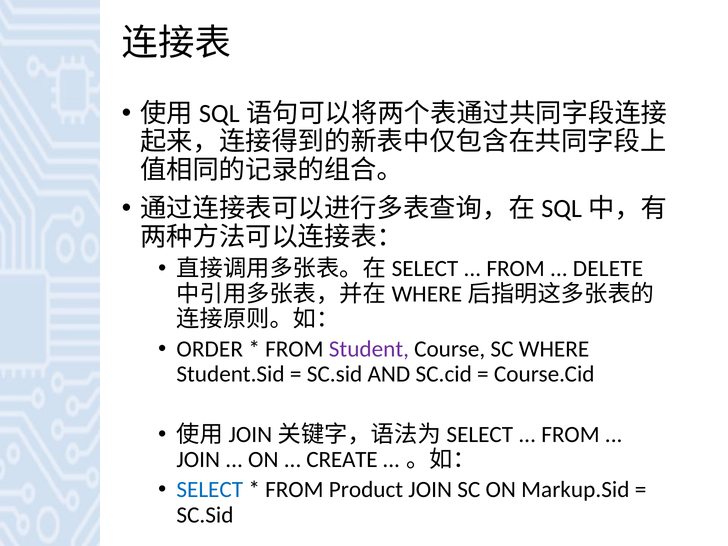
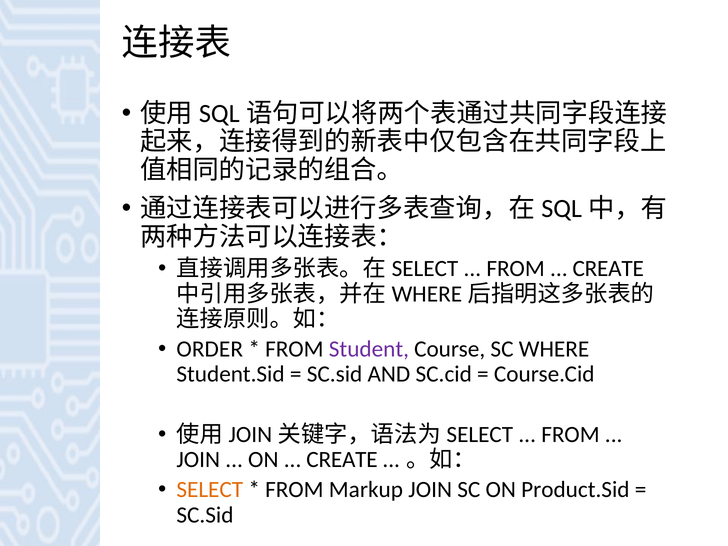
DELETE: DELETE -> CREATE (608, 269)
SELECT colour: blue -> orange (210, 490)
Product: Product -> Markup (366, 490)
Markup.Sid: Markup.Sid -> Product.Sid (575, 490)
